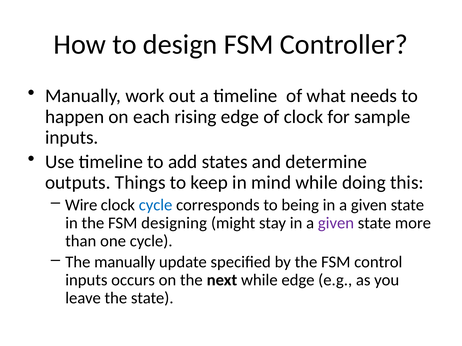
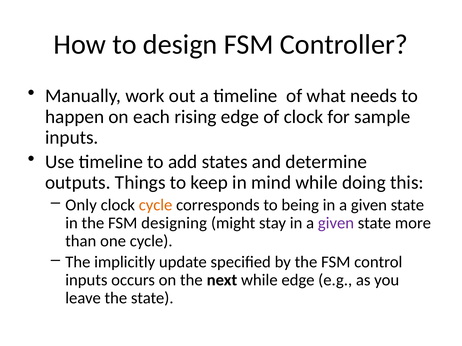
Wire: Wire -> Only (81, 205)
cycle colour: blue -> orange (156, 205)
The manually: manually -> implicitly (125, 262)
